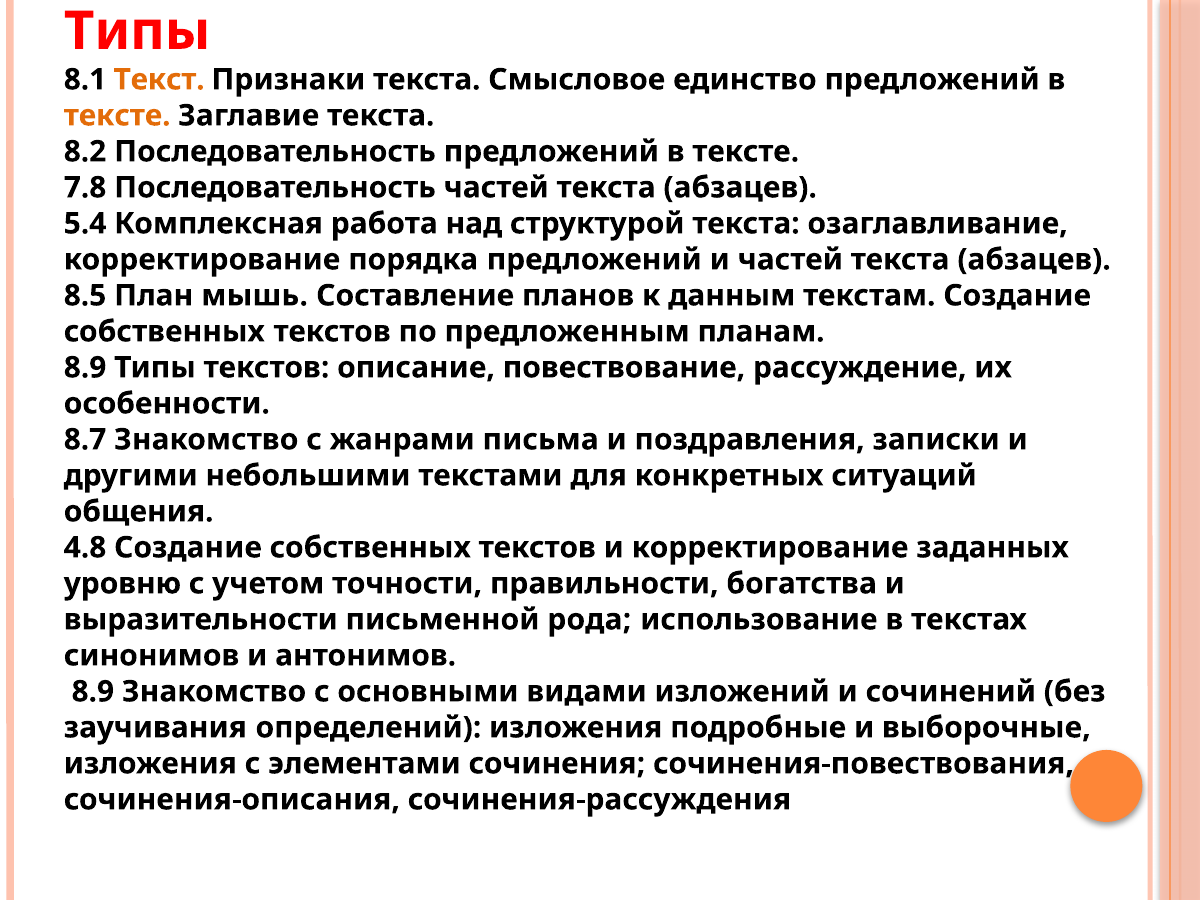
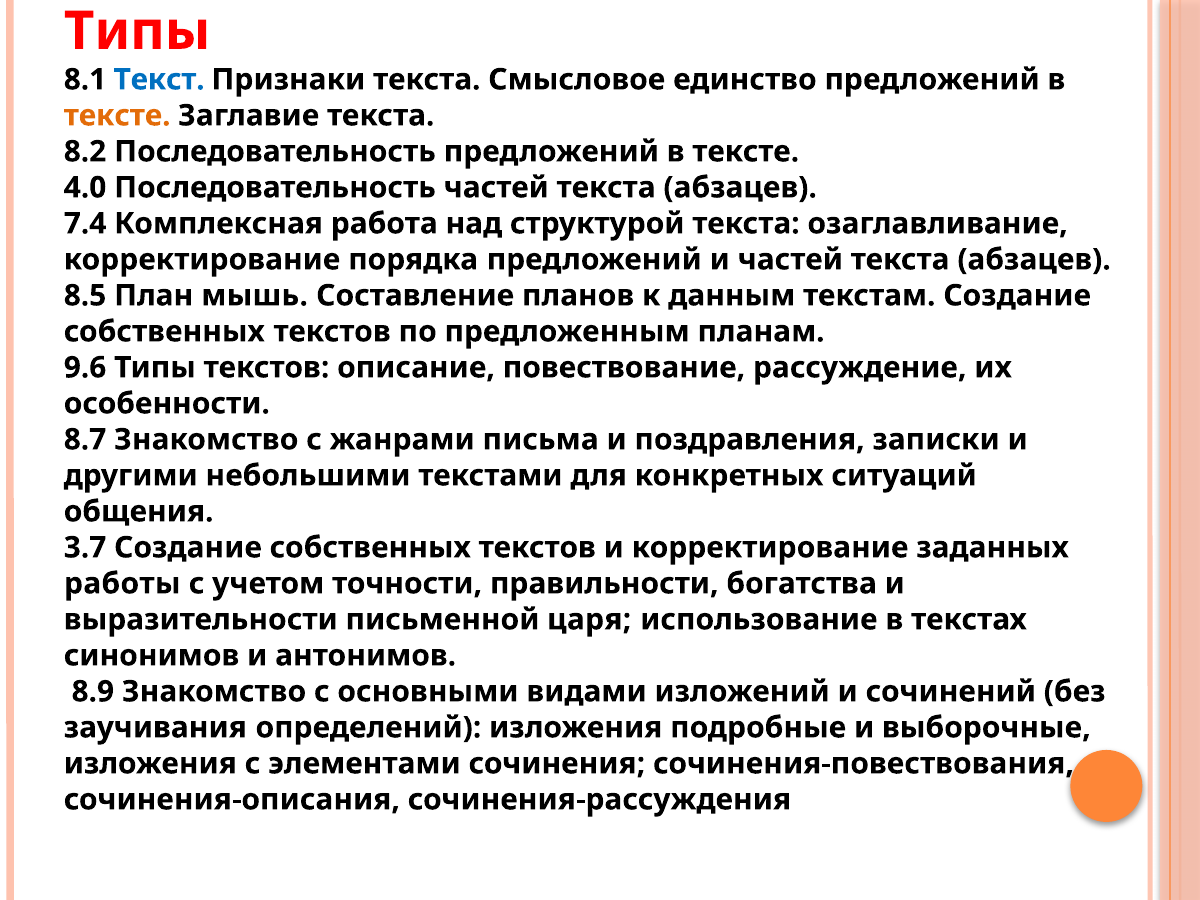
Текст colour: orange -> blue (159, 80)
7.8: 7.8 -> 4.0 (85, 188)
5.4: 5.4 -> 7.4 (85, 224)
8.9: 8.9 -> 9.6 (85, 368)
4.8: 4.8 -> 3.7 (85, 548)
уровню: уровню -> работы (122, 584)
рода: рода -> царя (589, 620)
